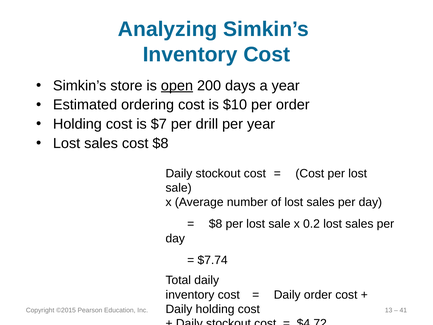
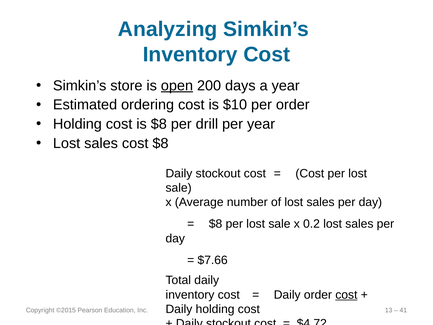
is $7: $7 -> $8 (159, 124)
$7.74: $7.74 -> $7.66 (213, 260)
cost underline: none -> present (346, 294)
